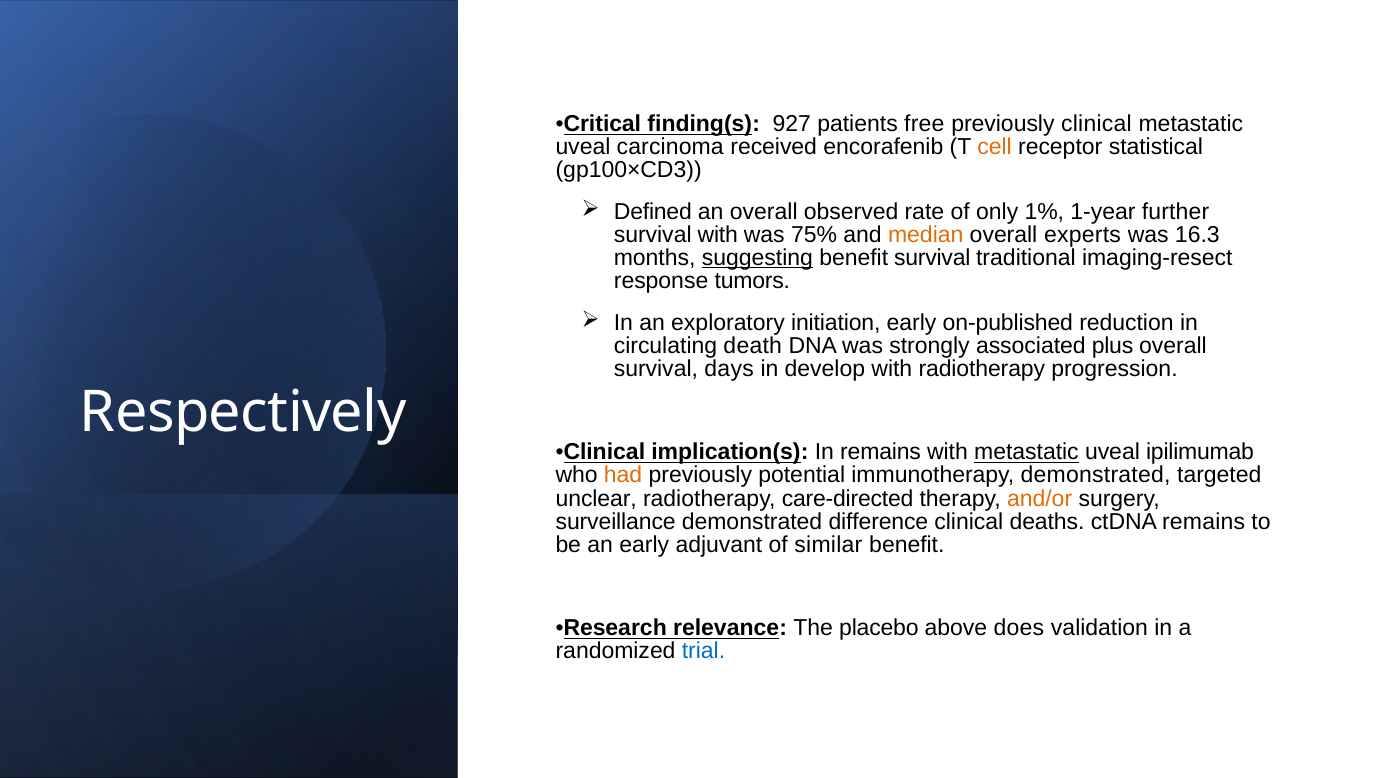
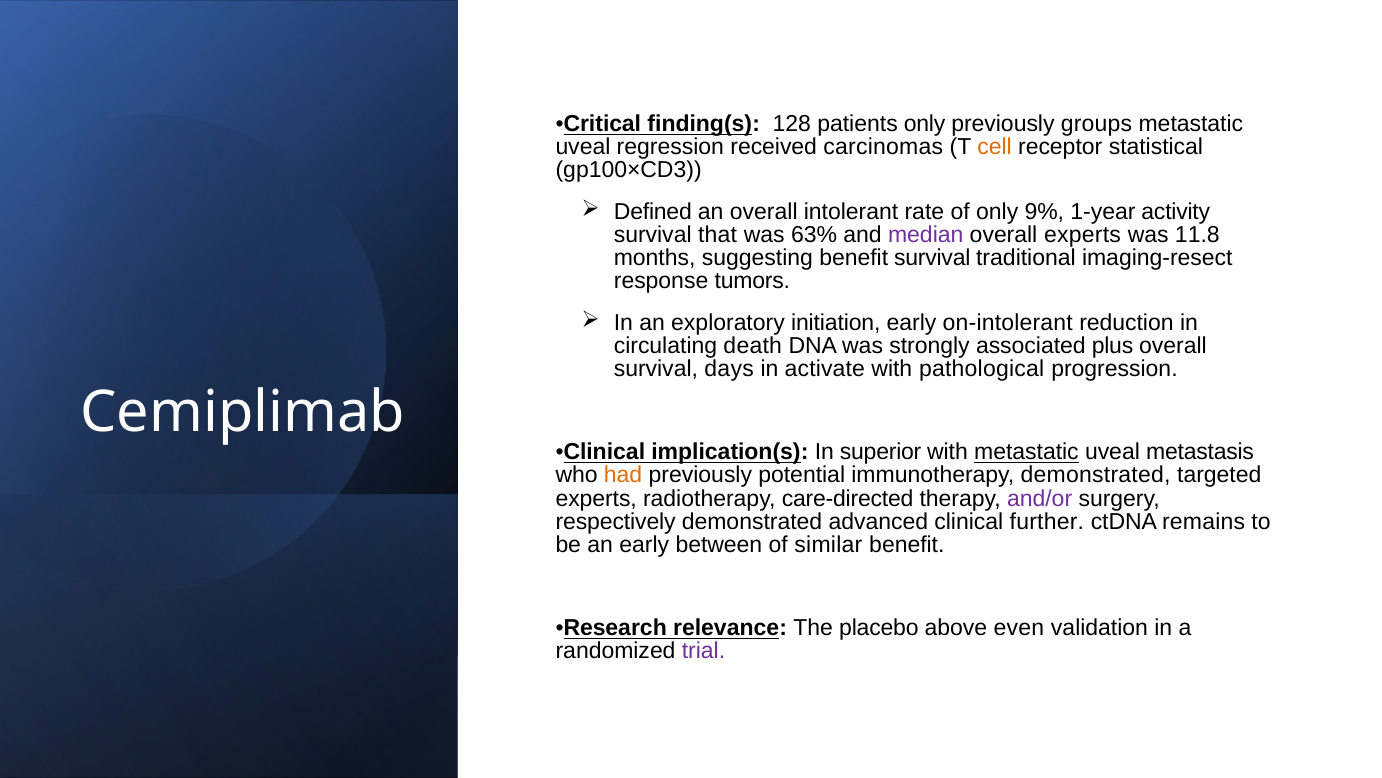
927: 927 -> 128 (792, 124)
patients free: free -> only (925, 124)
previously clinical: clinical -> groups (1096, 124)
carcinoma: carcinoma -> regression (670, 147)
encorafenib: encorafenib -> carcinomas (883, 147)
observed: observed -> intolerant (851, 212)
1%: 1% -> 9% (1044, 212)
further: further -> activity (1176, 212)
survival with: with -> that (718, 235)
75%: 75% -> 63% (814, 235)
median colour: orange -> purple (926, 235)
16.3: 16.3 -> 11.8 (1197, 235)
suggesting underline: present -> none (757, 258)
on-published: on-published -> on-intolerant (1008, 322)
develop: develop -> activate (825, 368)
with radiotherapy: radiotherapy -> pathological (982, 368)
Respectively: Respectively -> Cemiplimab (243, 412)
In remains: remains -> superior (881, 452)
ipilimumab: ipilimumab -> metastasis (1200, 452)
unclear: unclear -> experts (596, 498)
and/or colour: orange -> purple (1040, 498)
surveillance: surveillance -> respectively (616, 521)
difference: difference -> advanced (878, 521)
deaths: deaths -> further (1047, 521)
adjuvant: adjuvant -> between (719, 544)
does: does -> even (1019, 628)
trial colour: blue -> purple (703, 651)
